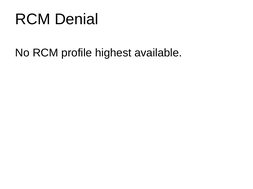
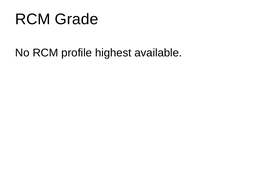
Denial: Denial -> Grade (76, 19)
